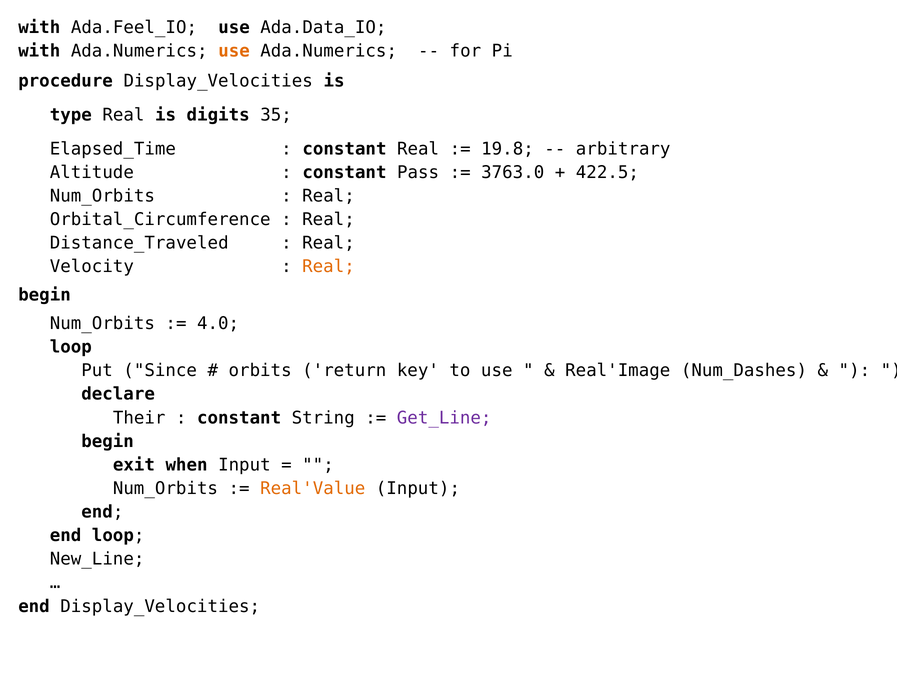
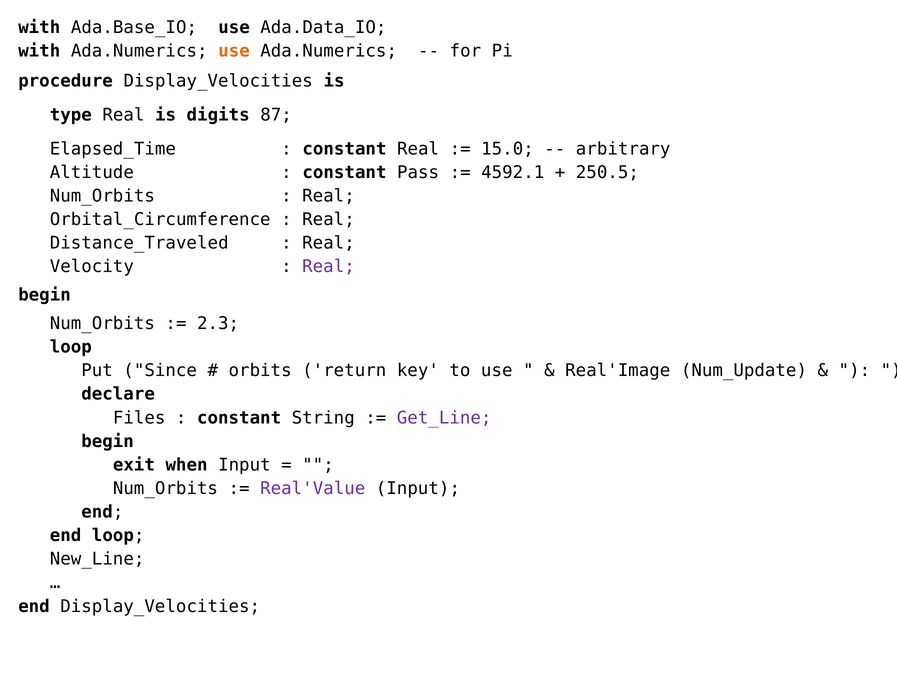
Ada.Feel_IO: Ada.Feel_IO -> Ada.Base_IO (134, 28)
35: 35 -> 87 (276, 115)
19.8: 19.8 -> 15.0 (507, 149)
3763.0: 3763.0 -> 4592.1 (513, 172)
422.5: 422.5 -> 250.5 (607, 172)
Real colour: orange -> purple (328, 267)
4.0: 4.0 -> 2.3 (218, 323)
Num_Dashes: Num_Dashes -> Num_Update (744, 370)
Their: Their -> Files (139, 418)
Real'Value colour: orange -> purple (313, 488)
